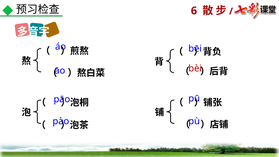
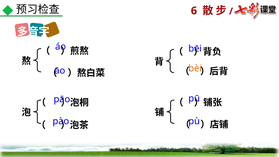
bèi colour: red -> orange (195, 68)
